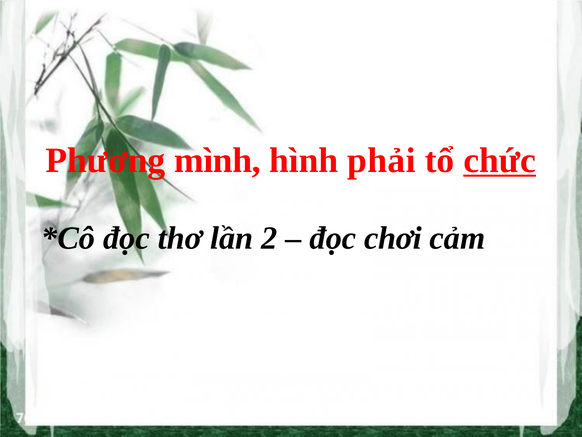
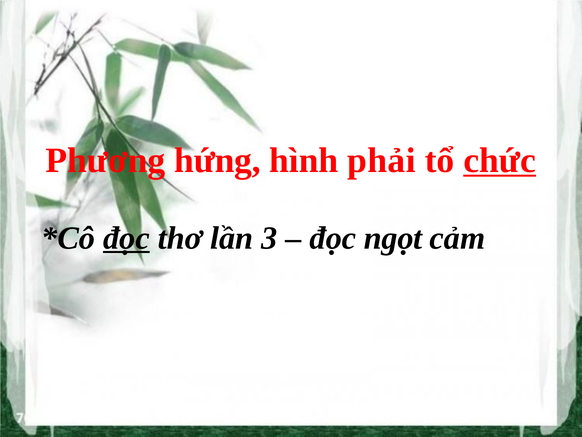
mình: mình -> hứng (217, 160)
đọc underline: none -> present (126, 238)
2: 2 -> 3 (269, 238)
chơi: chơi -> ngọt (393, 238)
